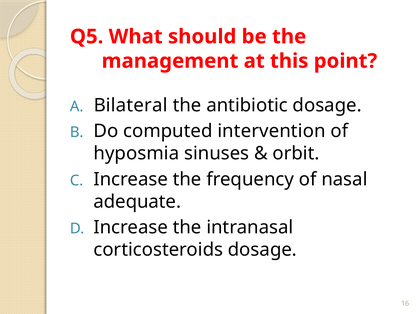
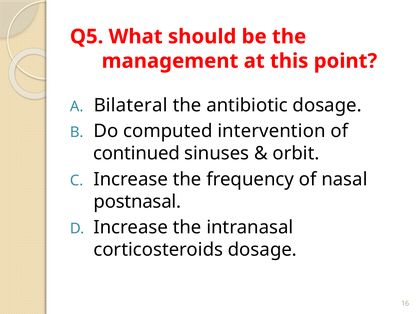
hyposmia: hyposmia -> continued (136, 154)
adequate: adequate -> postnasal (137, 202)
